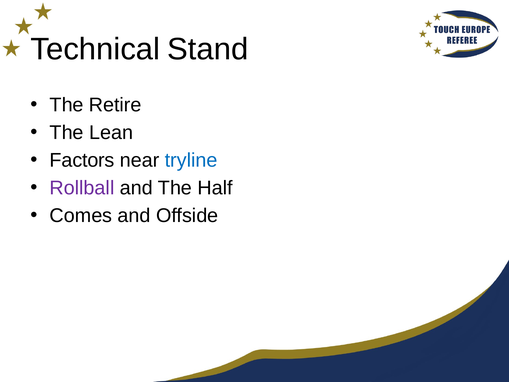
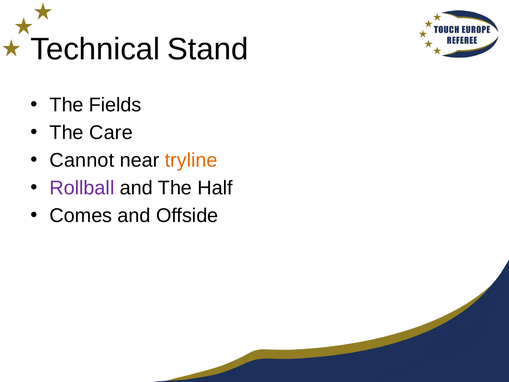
Retire: Retire -> Fields (115, 105)
Lean: Lean -> Care (111, 133)
Factors: Factors -> Cannot (82, 160)
tryline colour: blue -> orange (191, 160)
